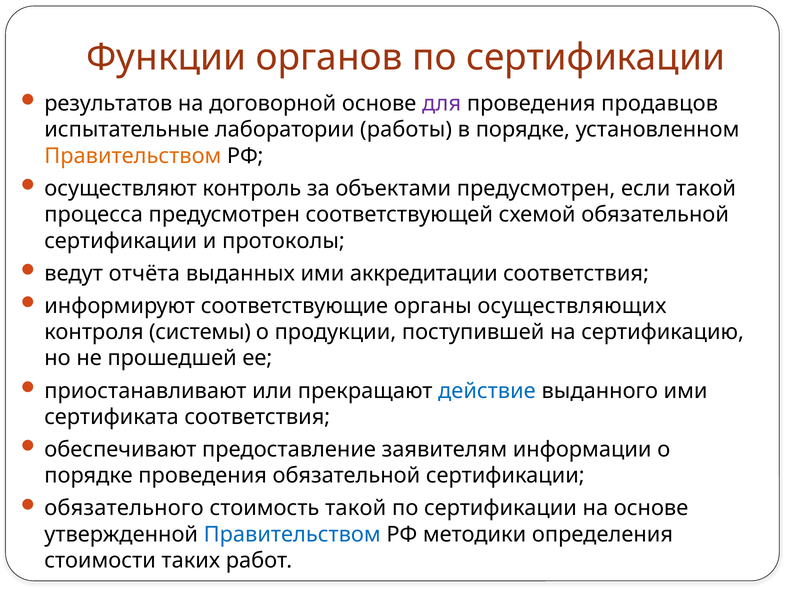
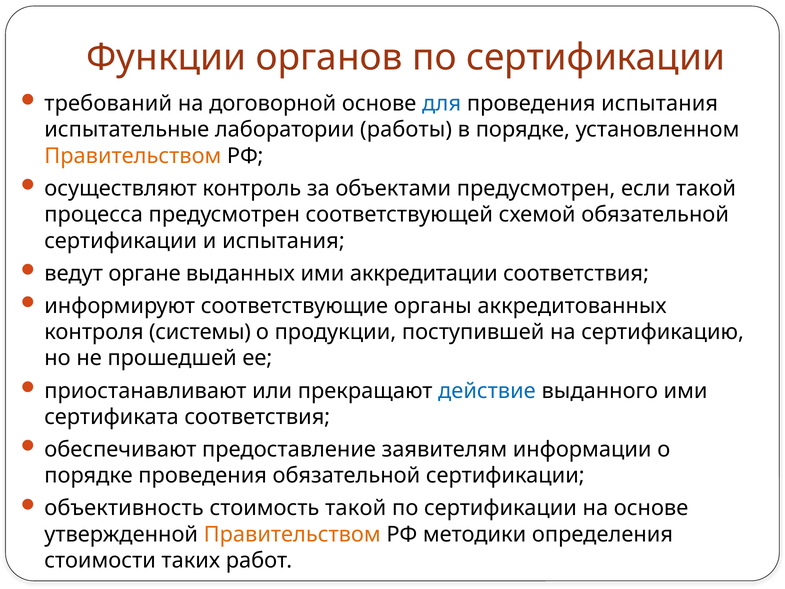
результатов: результатов -> требований (108, 104)
для colour: purple -> blue (442, 104)
проведения продавцов: продавцов -> испытания (660, 104)
и протоколы: протоколы -> испытания (283, 241)
отчёта: отчёта -> органе (145, 273)
осуществляющих: осуществляющих -> аккредитованных (572, 306)
обязательного: обязательного -> объективность (124, 508)
Правительством colour: blue -> orange (292, 534)
